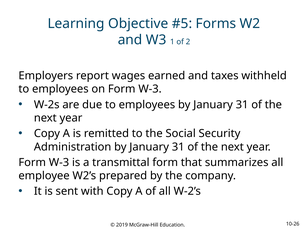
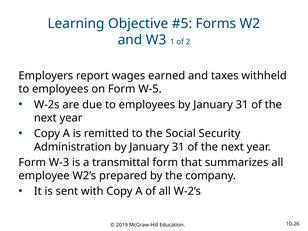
on Form W-3: W-3 -> W-5 (150, 89)
